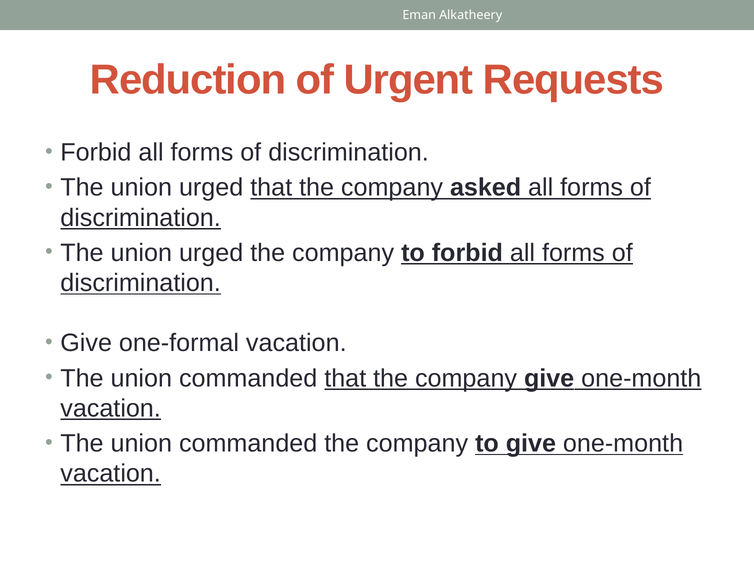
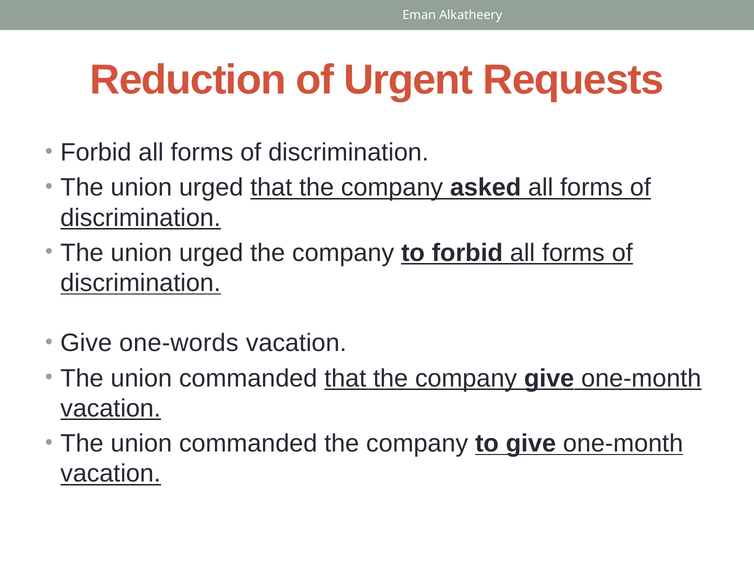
one-formal: one-formal -> one-words (179, 343)
